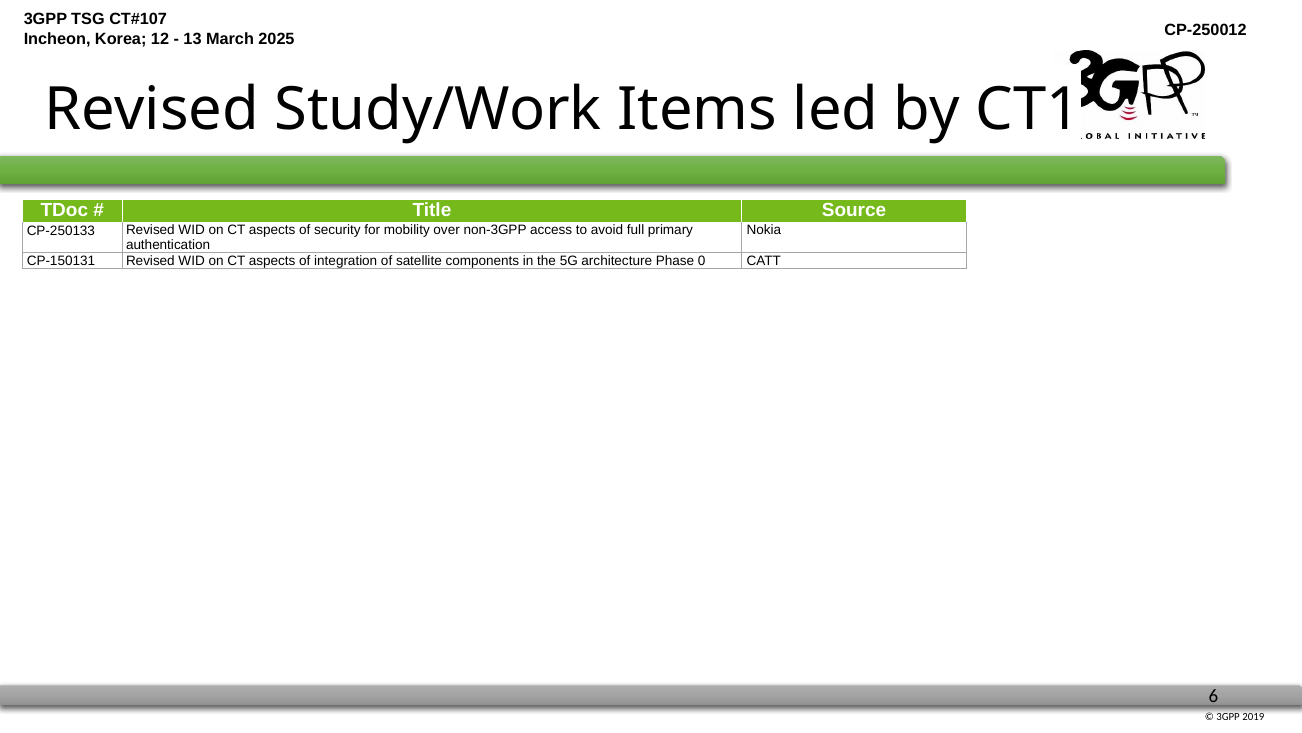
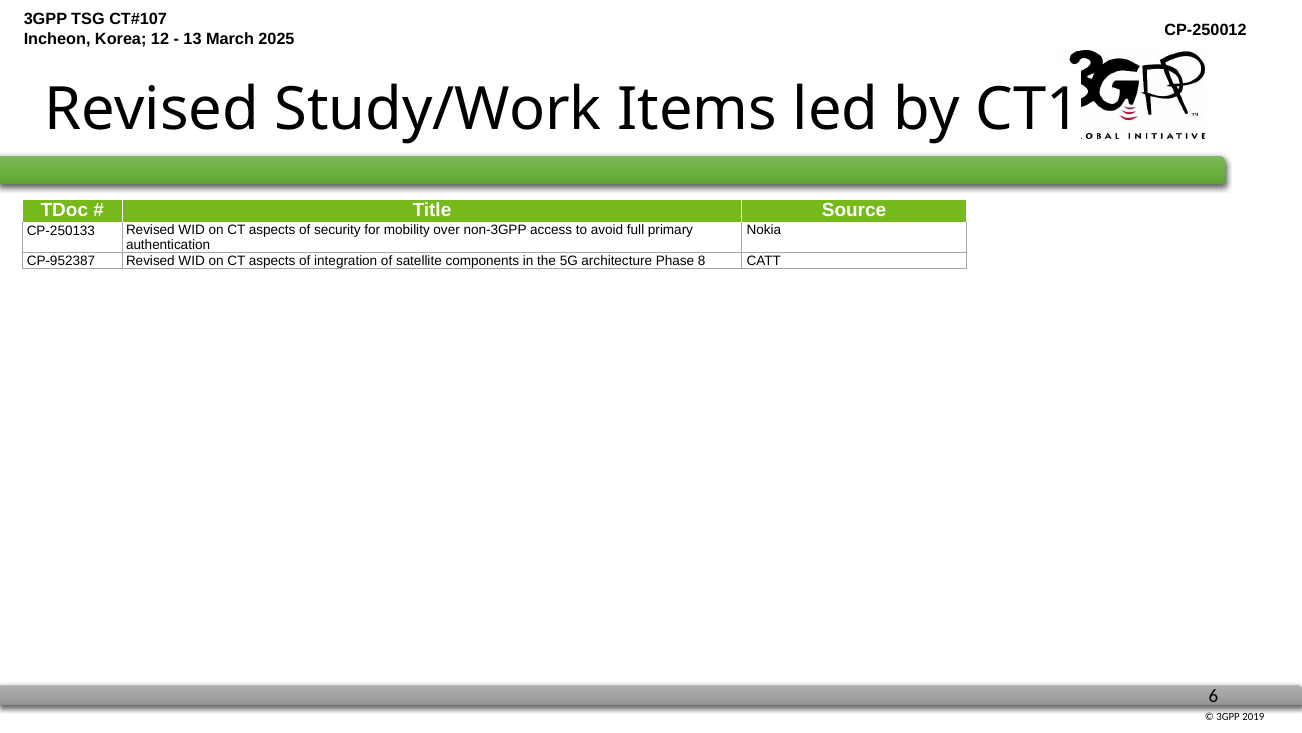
CP-150131: CP-150131 -> CP-952387 (61, 261)
0: 0 -> 8 (702, 260)
